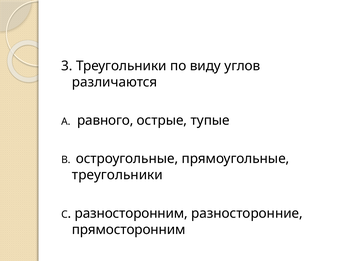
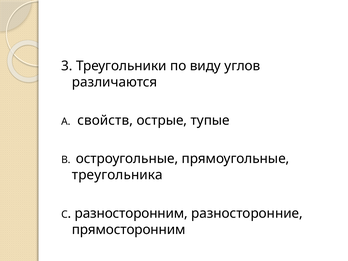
равного: равного -> свойств (105, 120)
треугольники: треугольники -> треугольника (117, 175)
